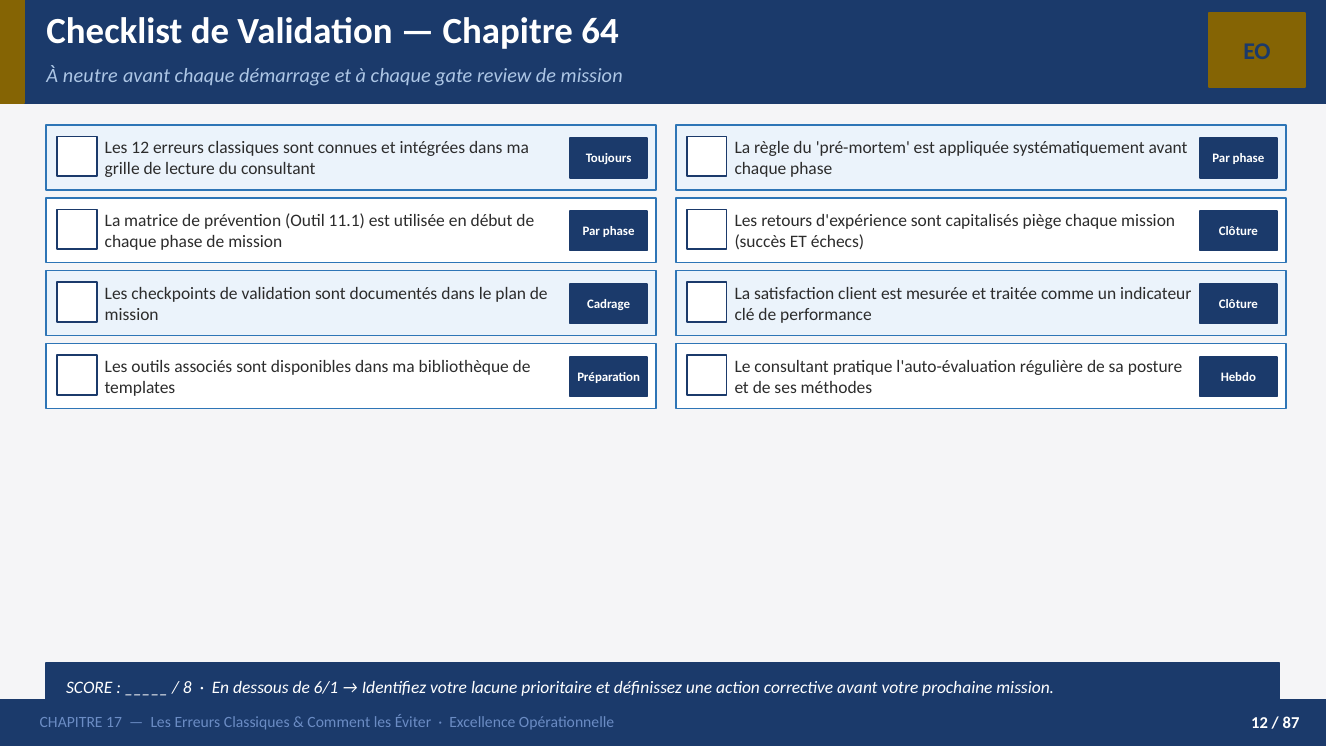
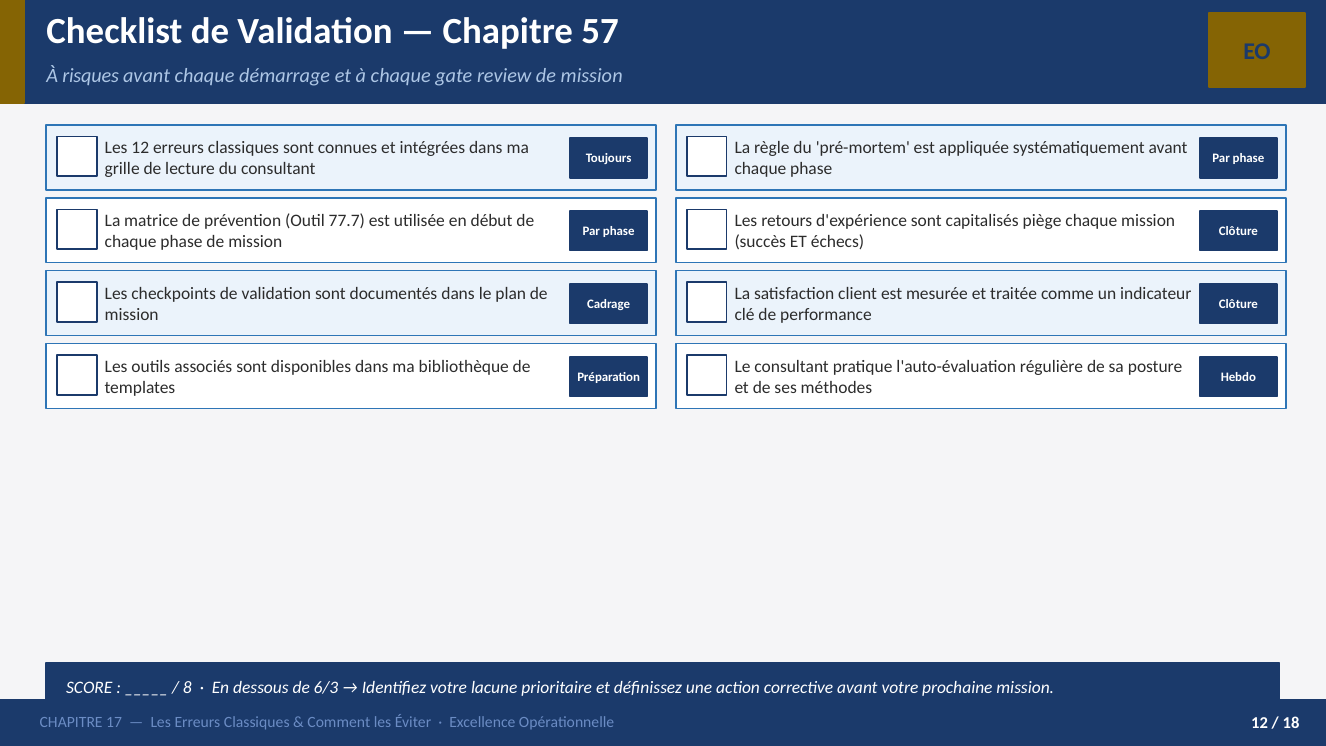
64: 64 -> 57 (600, 32)
neutre: neutre -> risques (91, 76)
11.1: 11.1 -> 77.7 (347, 221)
6/1: 6/1 -> 6/3 (326, 687)
87: 87 -> 18 (1291, 722)
